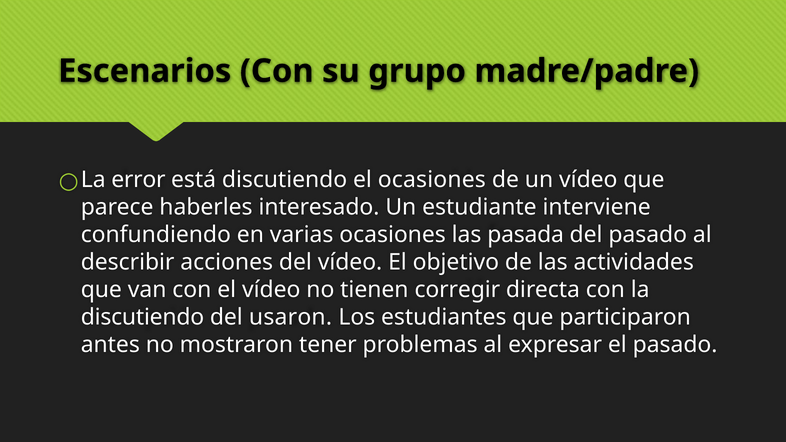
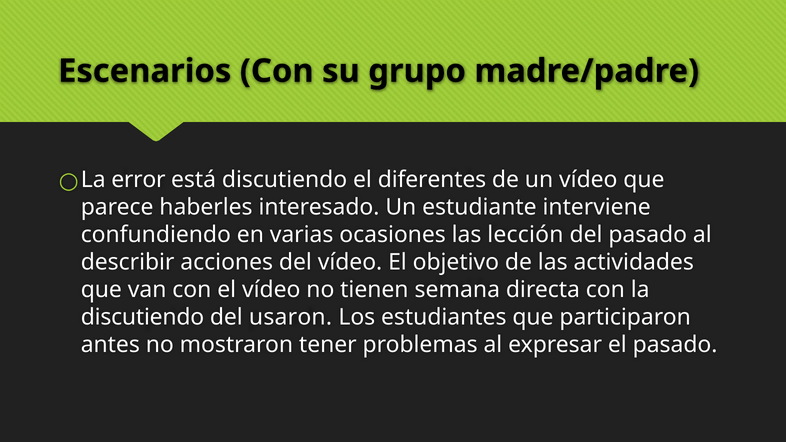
el ocasiones: ocasiones -> diferentes (432, 179)
pasada: pasada -> lección (525, 235)
corregir: corregir -> semana (457, 290)
